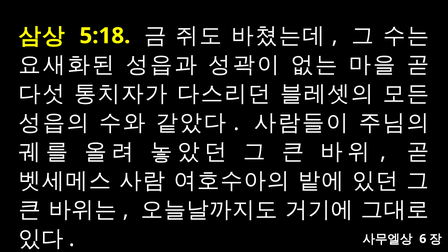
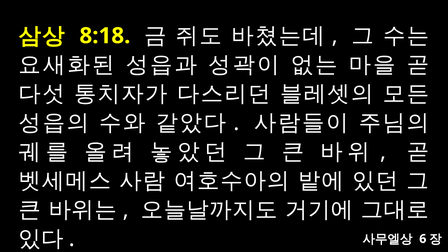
5:18: 5:18 -> 8:18 (105, 36)
